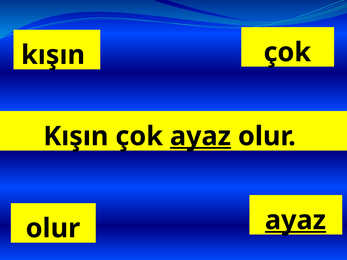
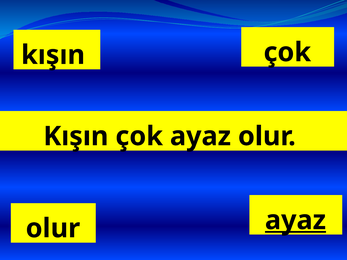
ayaz underline: present -> none (200, 136)
